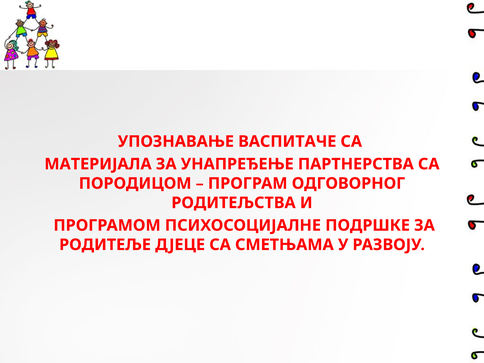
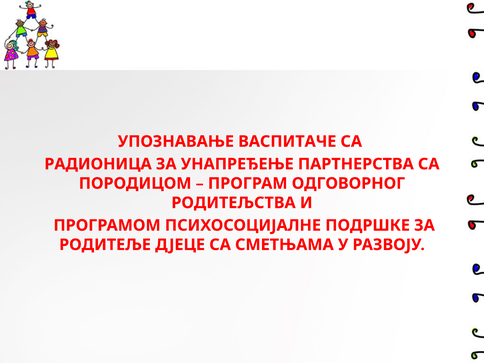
МАТЕРИЈАЛА: МАТЕРИЈАЛА -> РАДИОНИЦА (98, 164)
